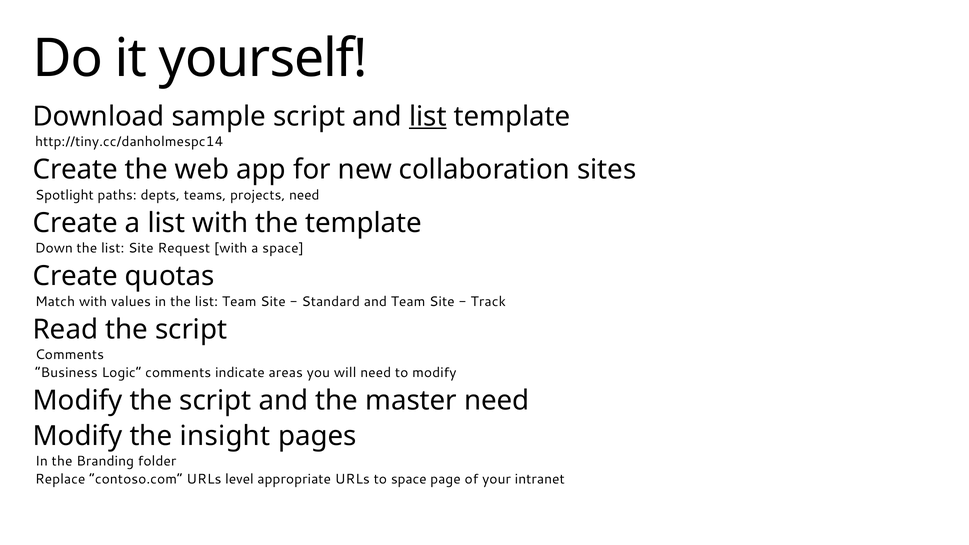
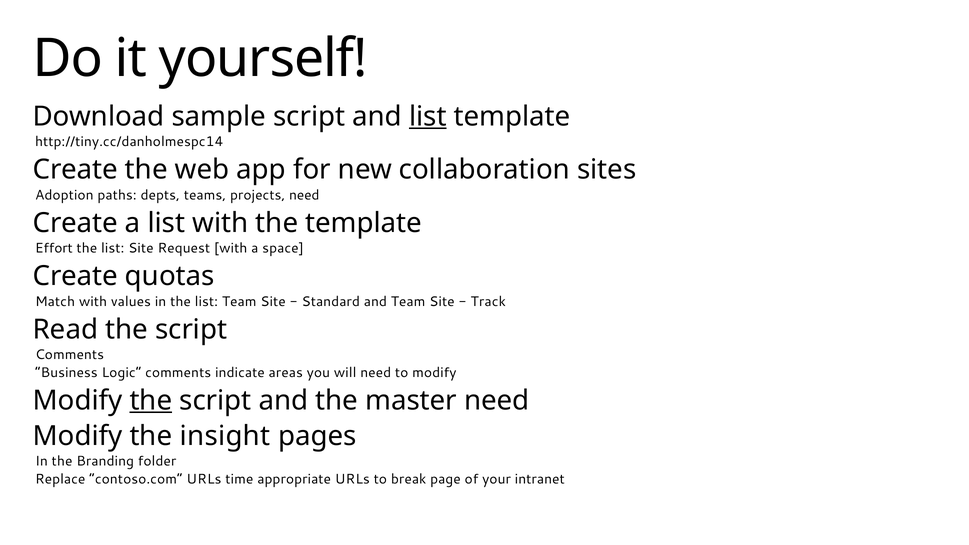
Spotlight: Spotlight -> Adoption (64, 195)
Down: Down -> Effort (54, 248)
the underline: none -> present (151, 400)
level: level -> time (239, 479)
to space: space -> break (409, 479)
